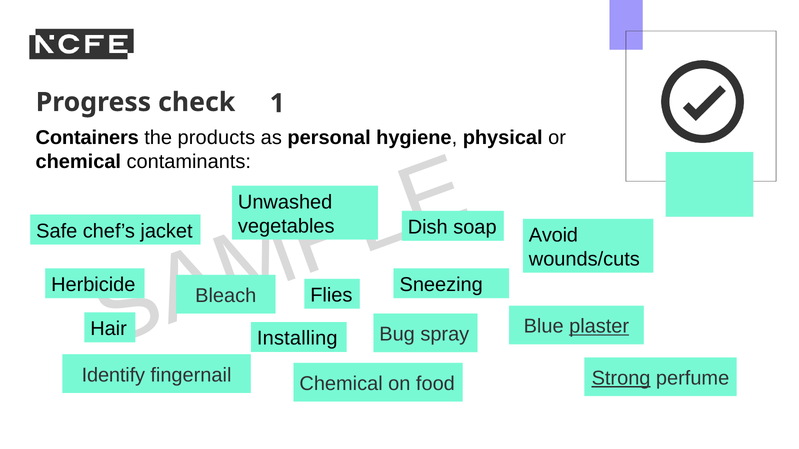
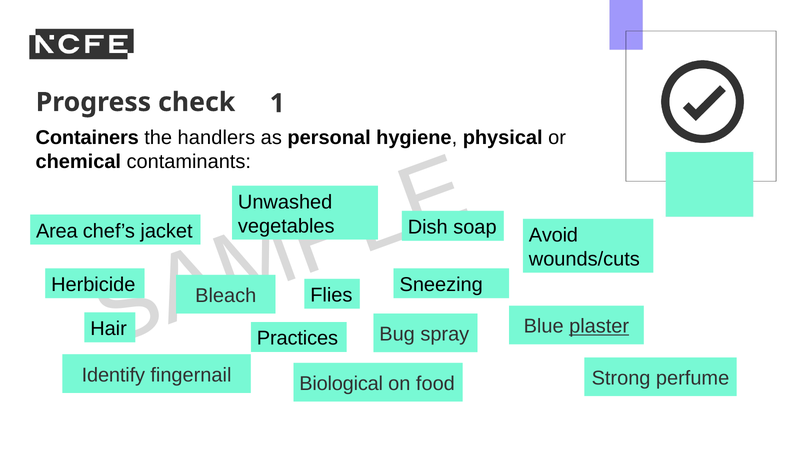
products: products -> handlers (216, 138)
Safe: Safe -> Area (57, 231)
Installing: Installing -> Practices (297, 339)
Chemical: Chemical -> Biological (341, 384)
Strong underline: present -> none (621, 379)
